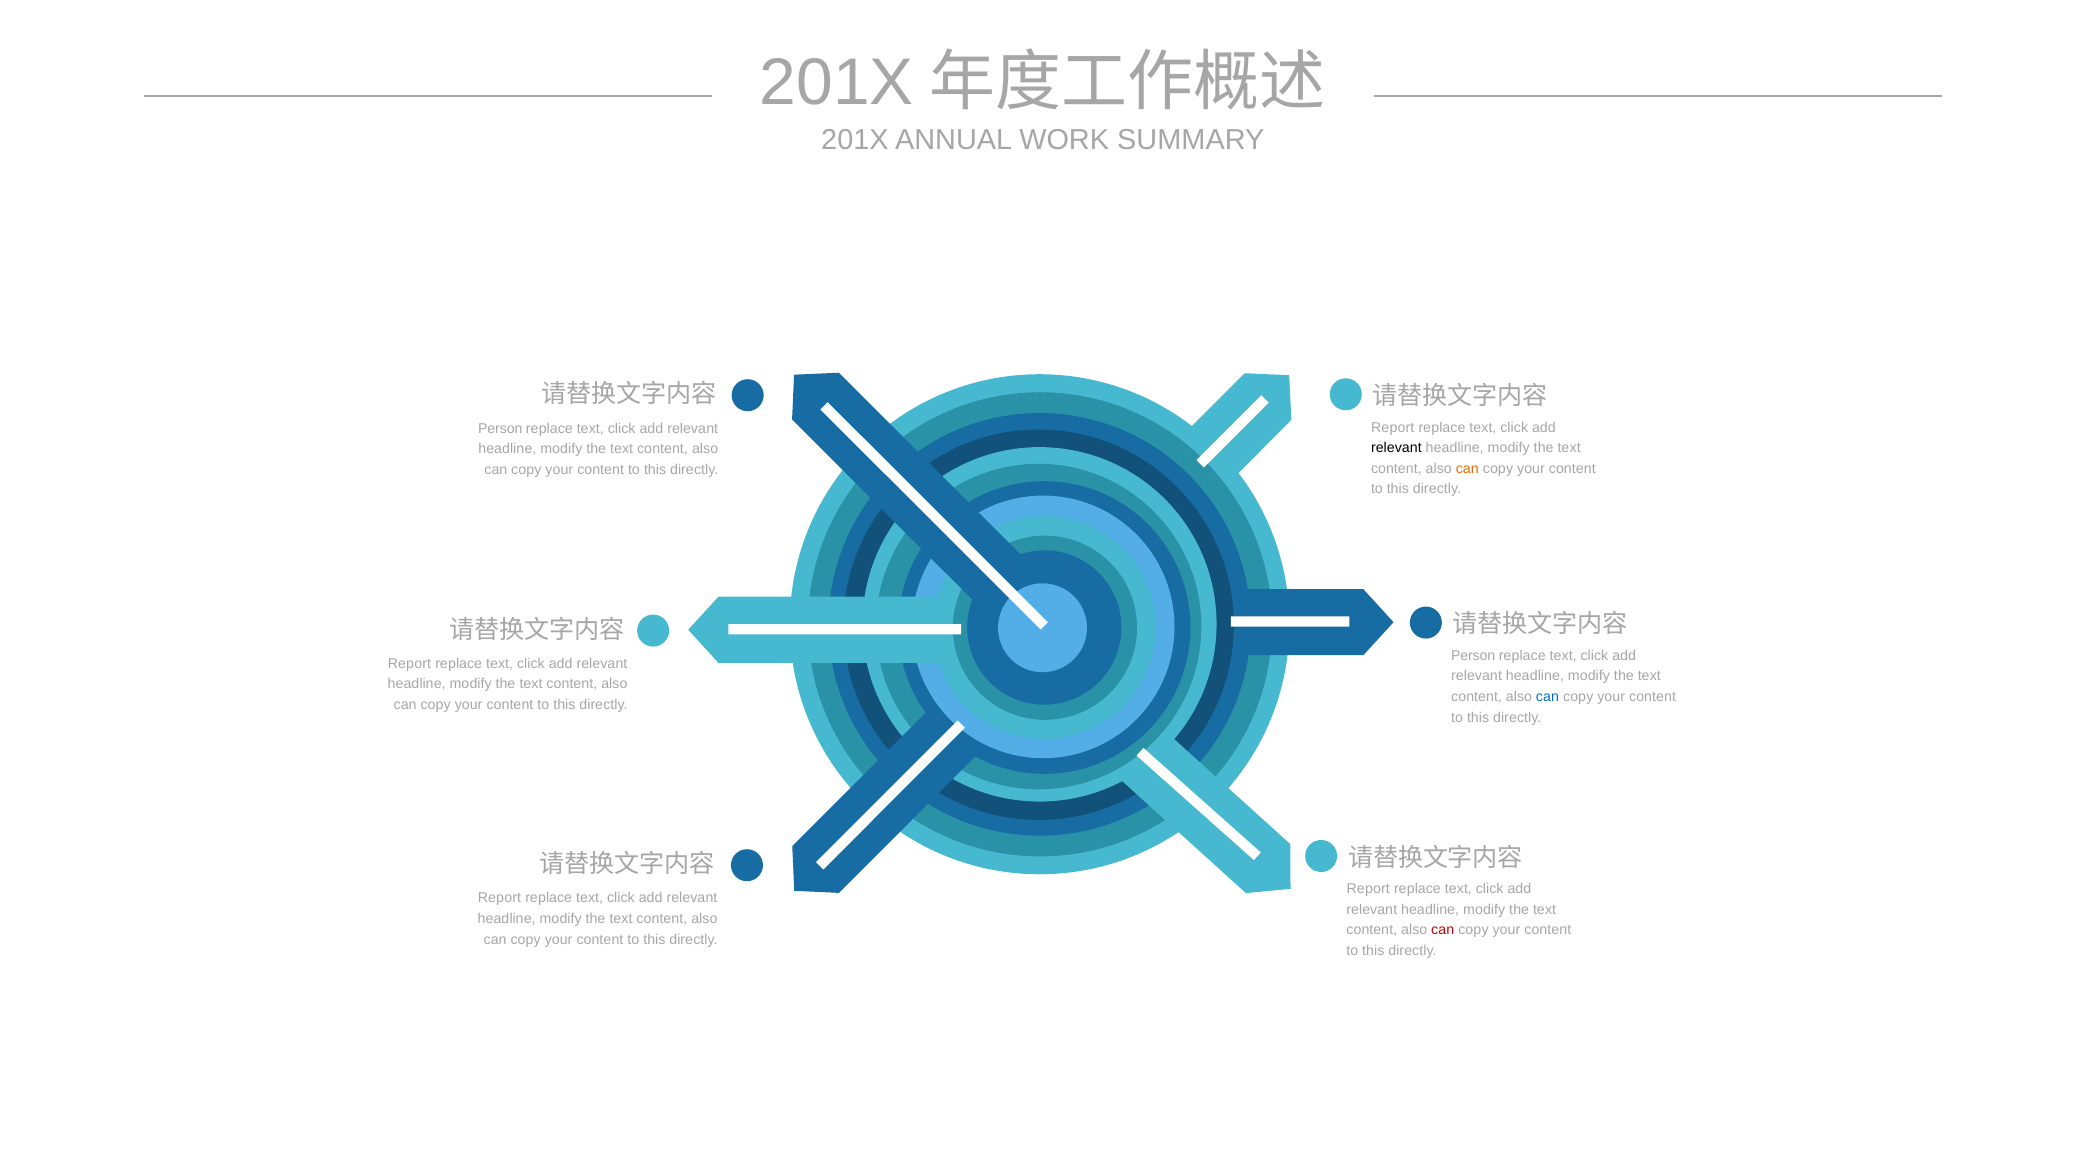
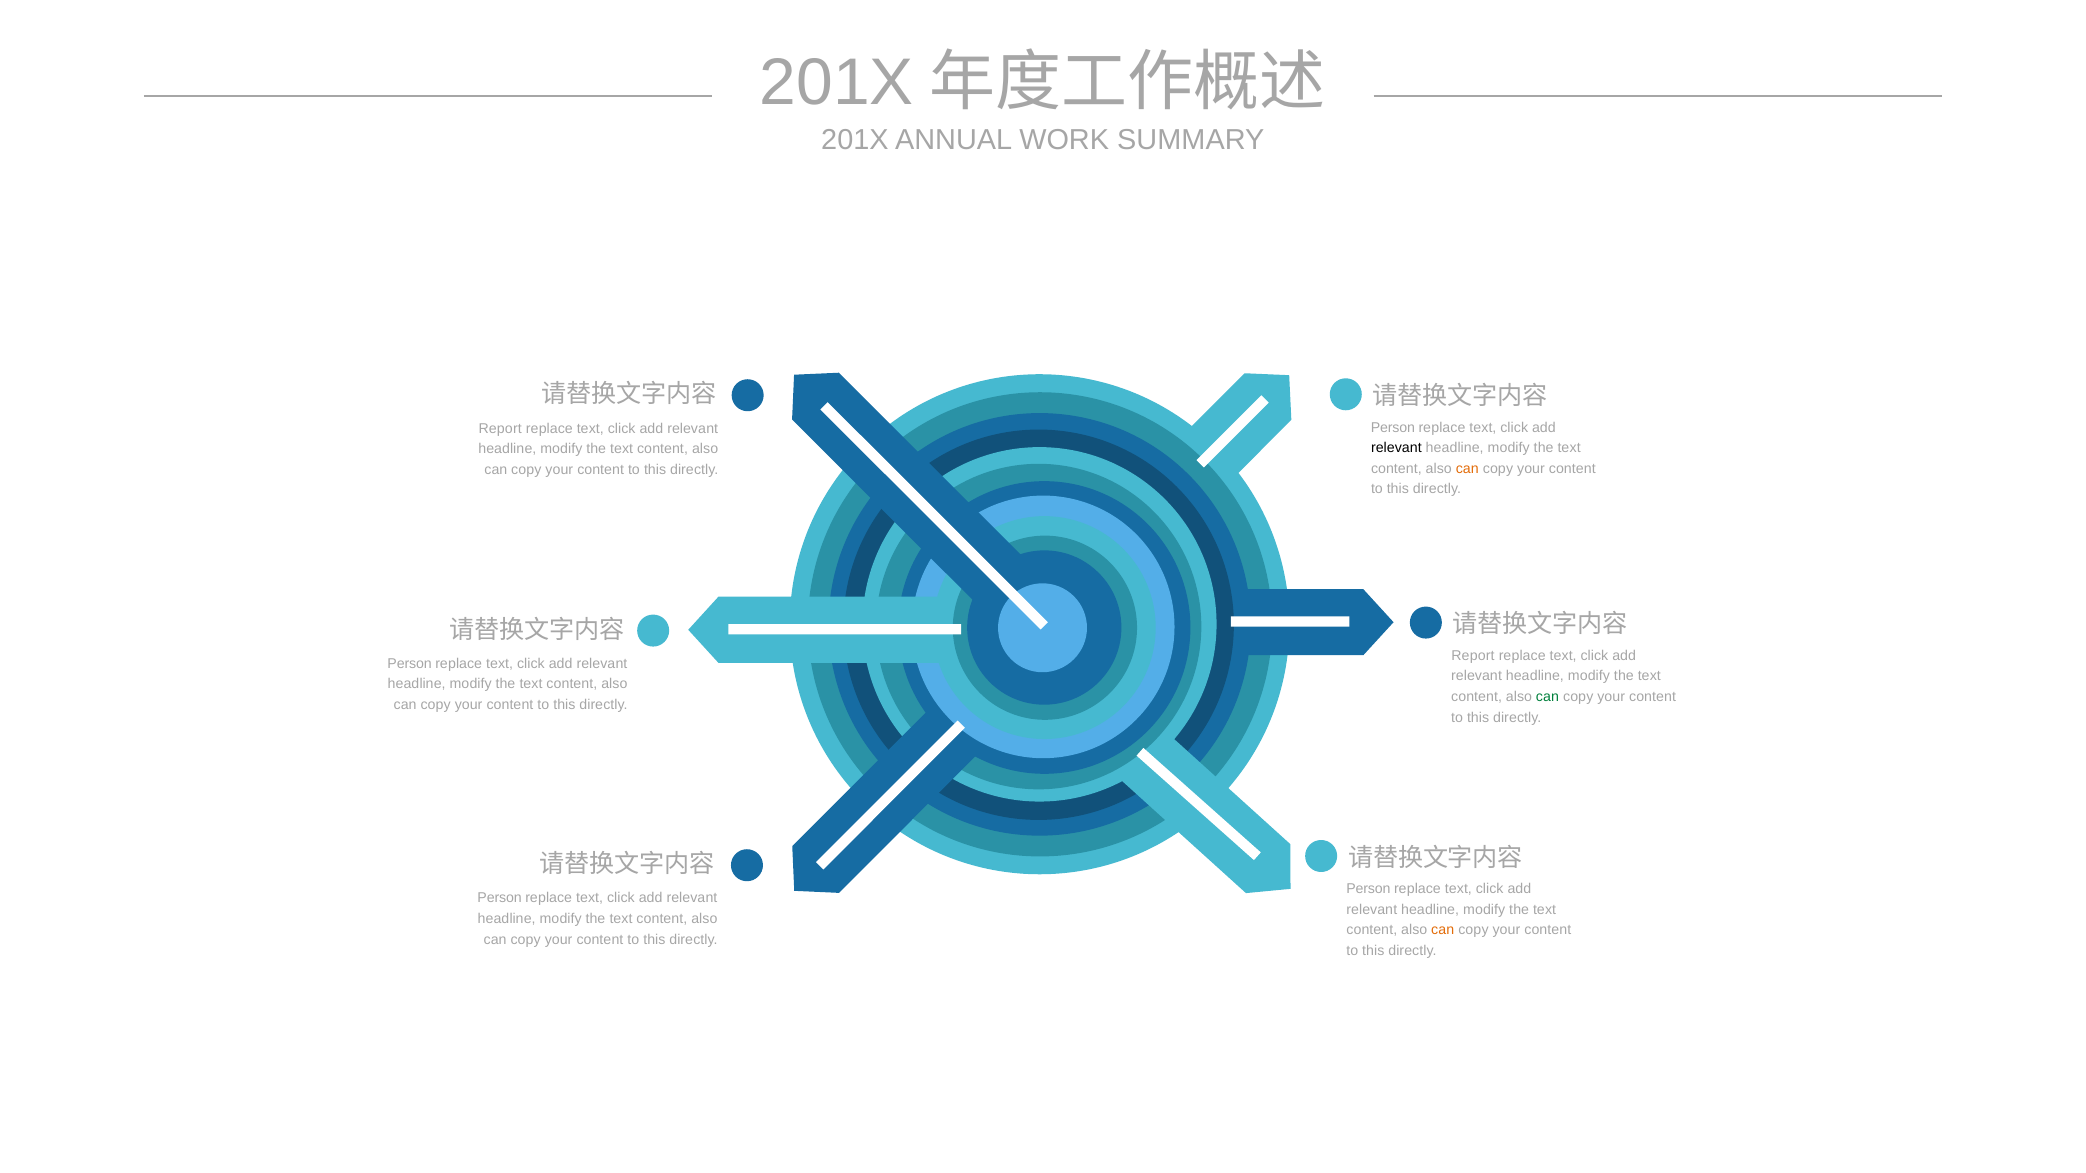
Report: Report -> Person (1393, 428)
Person: Person -> Report (500, 428)
Person: Person -> Report (1473, 656)
Report: Report -> Person (410, 664)
can colour: blue -> green (1548, 697)
Report: Report -> Person (1368, 889)
Report: Report -> Person (500, 899)
can colour: red -> orange (1443, 930)
